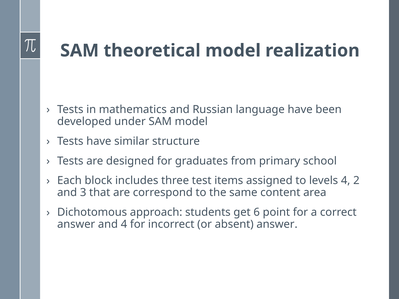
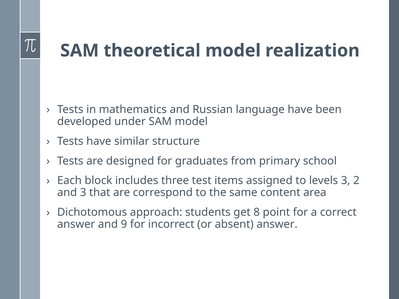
levels 4: 4 -> 3 (346, 181)
6: 6 -> 8 (257, 212)
and 4: 4 -> 9 (124, 224)
